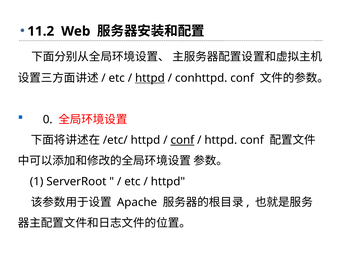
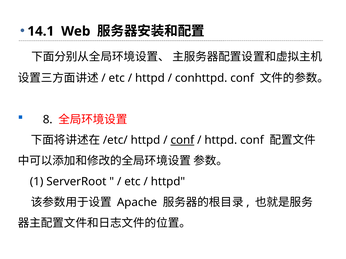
11.2: 11.2 -> 14.1 (41, 31)
httpd underline: present -> none (150, 78)
0: 0 -> 8 (48, 120)
